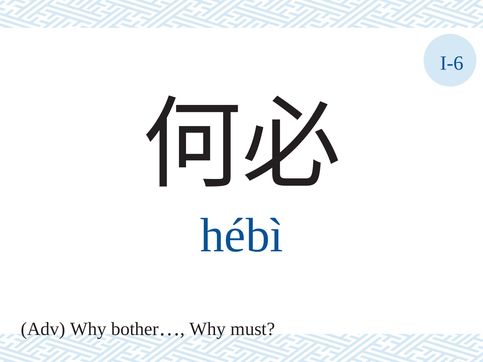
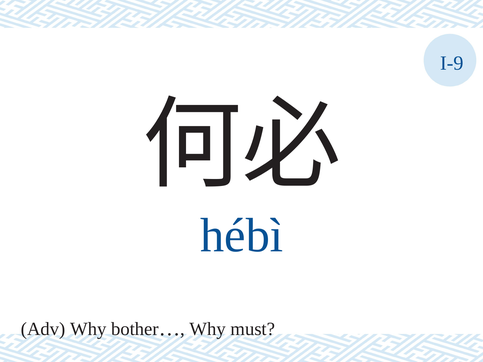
I-6: I-6 -> I-9 (452, 63)
